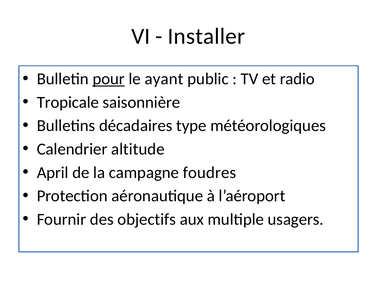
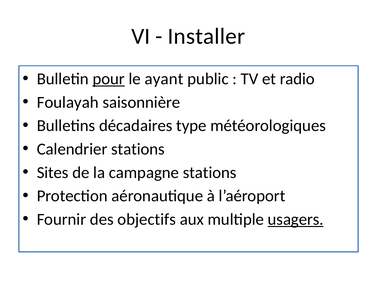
Tropicale: Tropicale -> Foulayah (68, 103)
Calendrier altitude: altitude -> stations (138, 149)
April: April -> Sites (53, 173)
campagne foudres: foudres -> stations (210, 173)
usagers underline: none -> present (296, 220)
